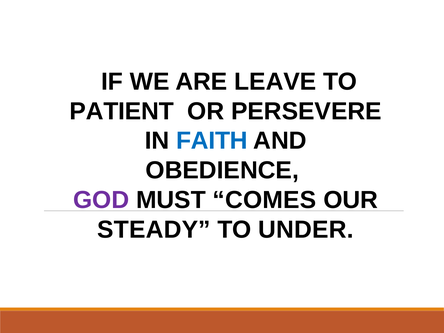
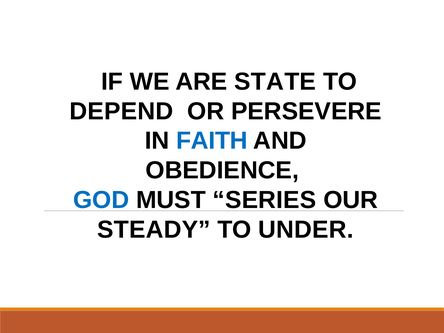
LEAVE: LEAVE -> STATE (275, 82)
PATIENT: PATIENT -> DEPEND (122, 111)
GOD colour: purple -> blue (101, 200)
COMES: COMES -> SERIES (264, 200)
